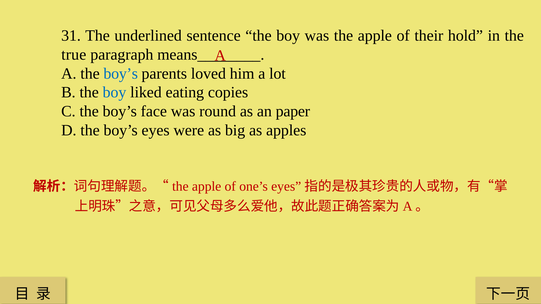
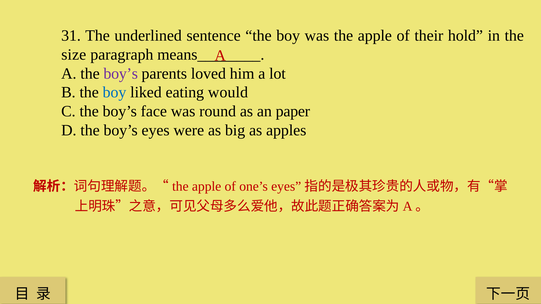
true: true -> size (74, 55)
boy’s colour: blue -> purple (121, 74)
copies: copies -> would (228, 93)
